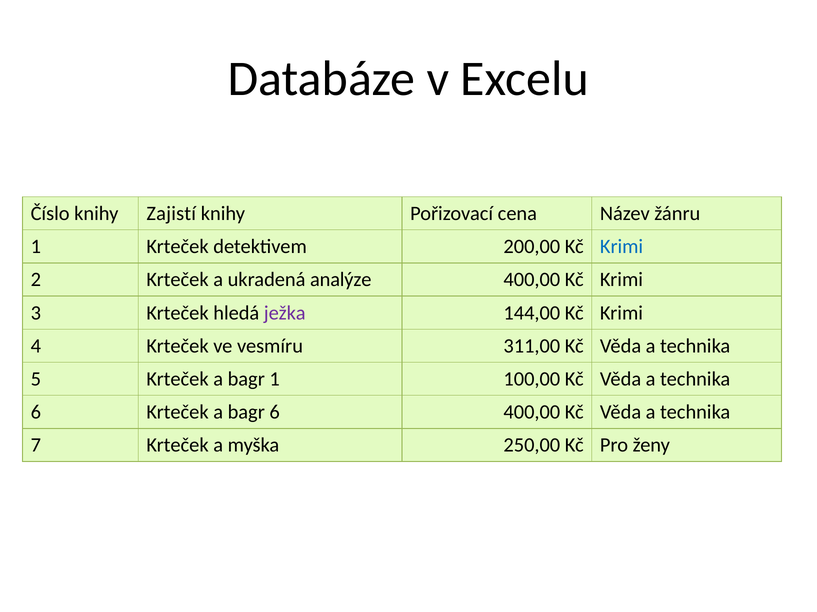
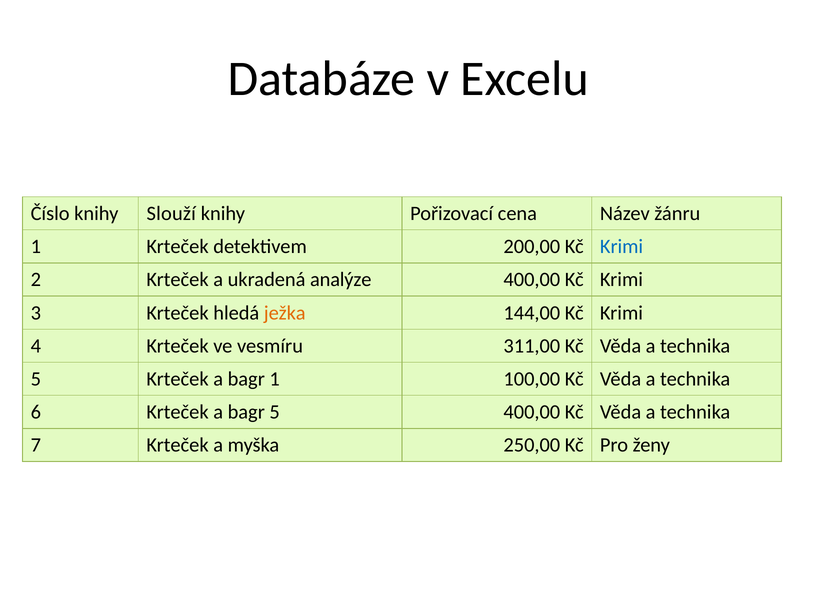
Zajistí: Zajistí -> Slouží (171, 214)
ježka colour: purple -> orange (285, 313)
bagr 6: 6 -> 5 (275, 413)
